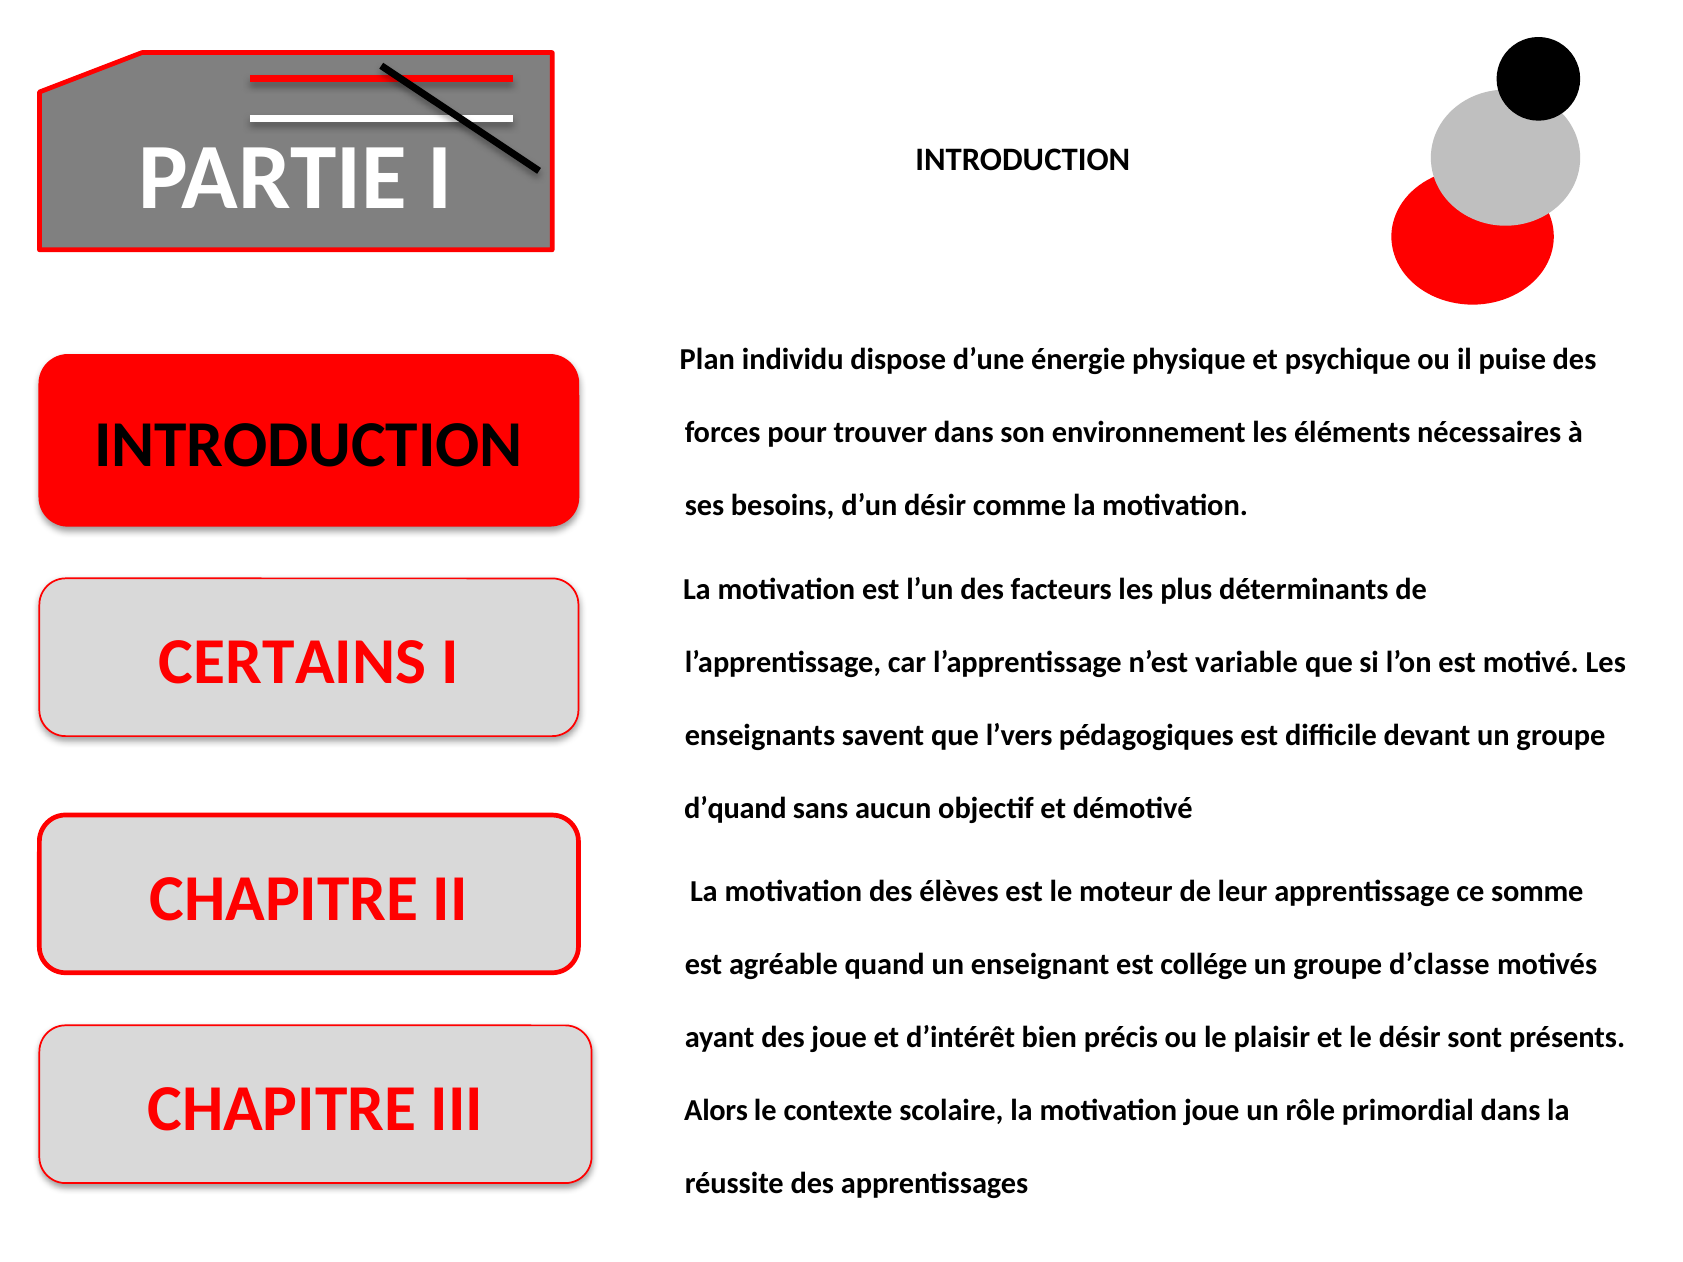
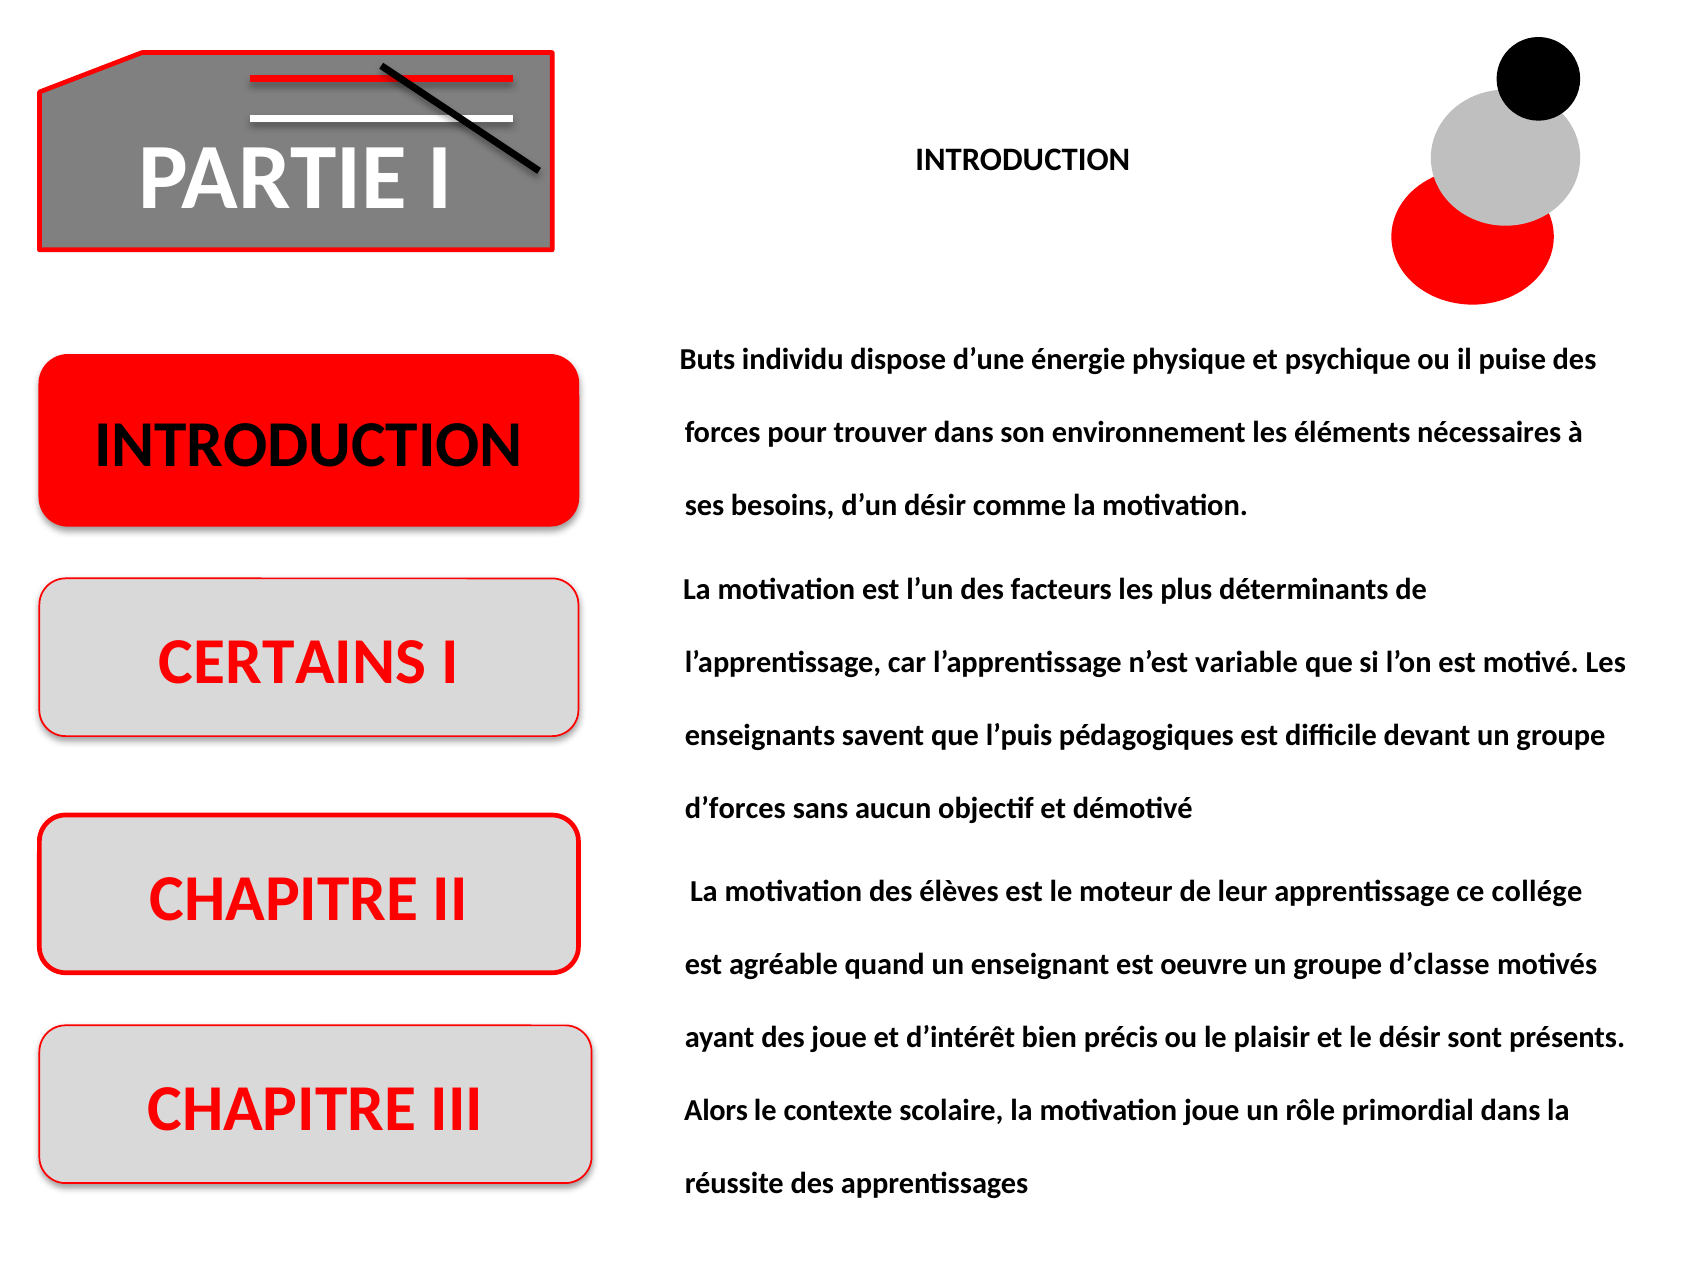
Plan: Plan -> Buts (707, 360)
l’vers: l’vers -> l’puis (1019, 735)
d’quand: d’quand -> d’forces (735, 808)
somme: somme -> collége (1537, 891)
collége: collége -> oeuvre (1204, 965)
